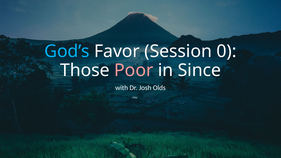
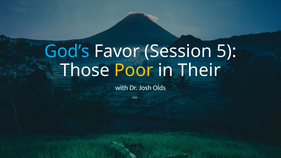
0: 0 -> 5 (227, 51)
Poor colour: pink -> yellow (134, 70)
Since: Since -> Their (199, 70)
